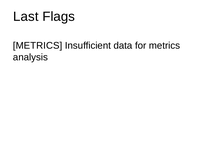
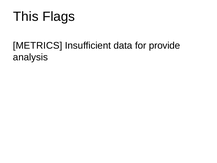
Last: Last -> This (26, 16)
for metrics: metrics -> provide (165, 46)
